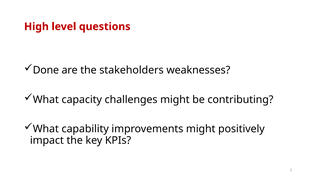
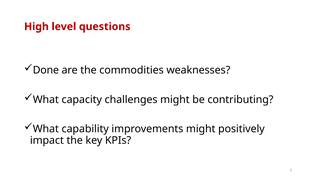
stakeholders: stakeholders -> commodities (132, 70)
